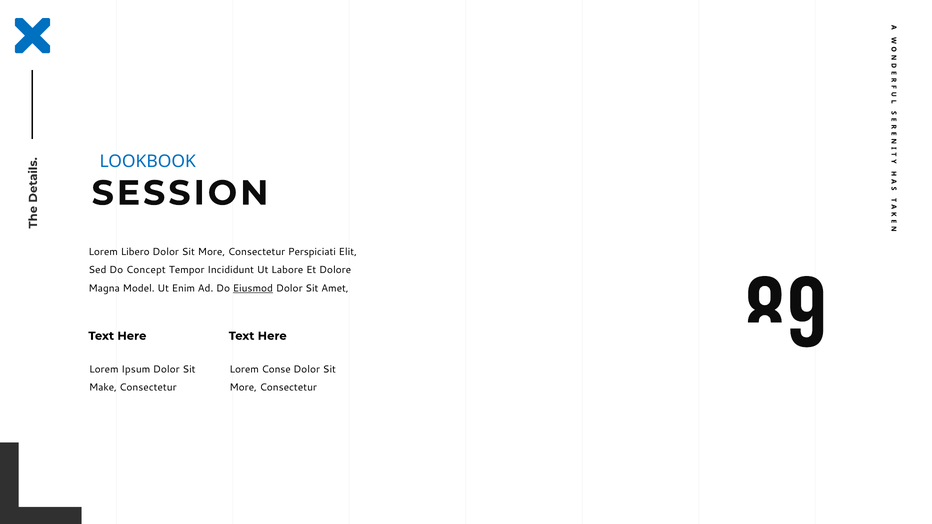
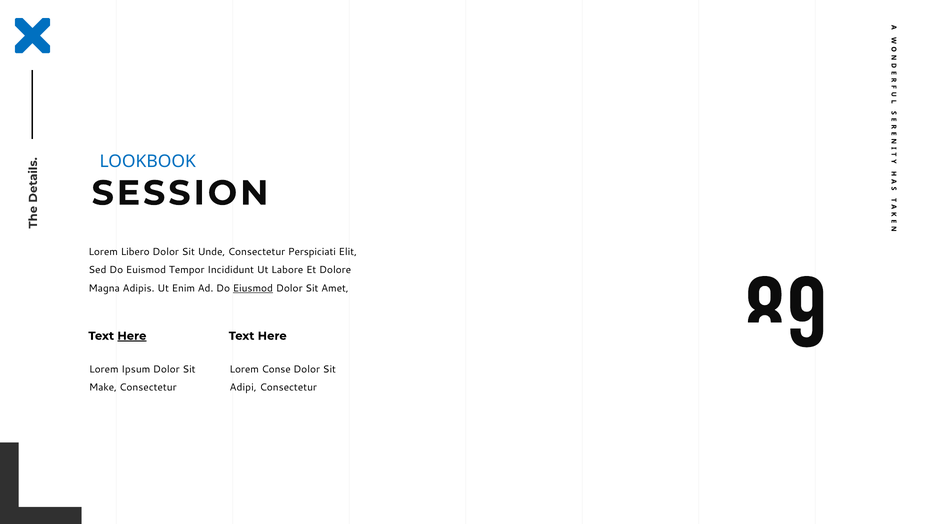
More: More -> Unde (211, 252)
Concept: Concept -> Euismod (146, 270)
Model: Model -> Adipis (139, 288)
Here underline: none -> present (132, 336)
More: More -> Adipi (243, 388)
